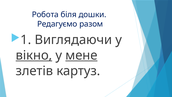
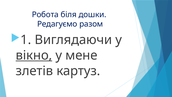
мене underline: present -> none (81, 55)
